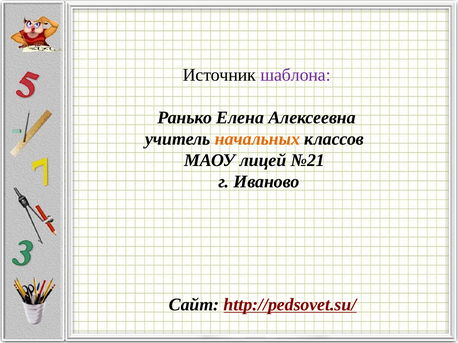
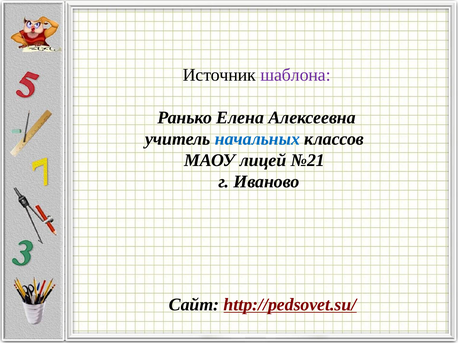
начальных colour: orange -> blue (257, 139)
